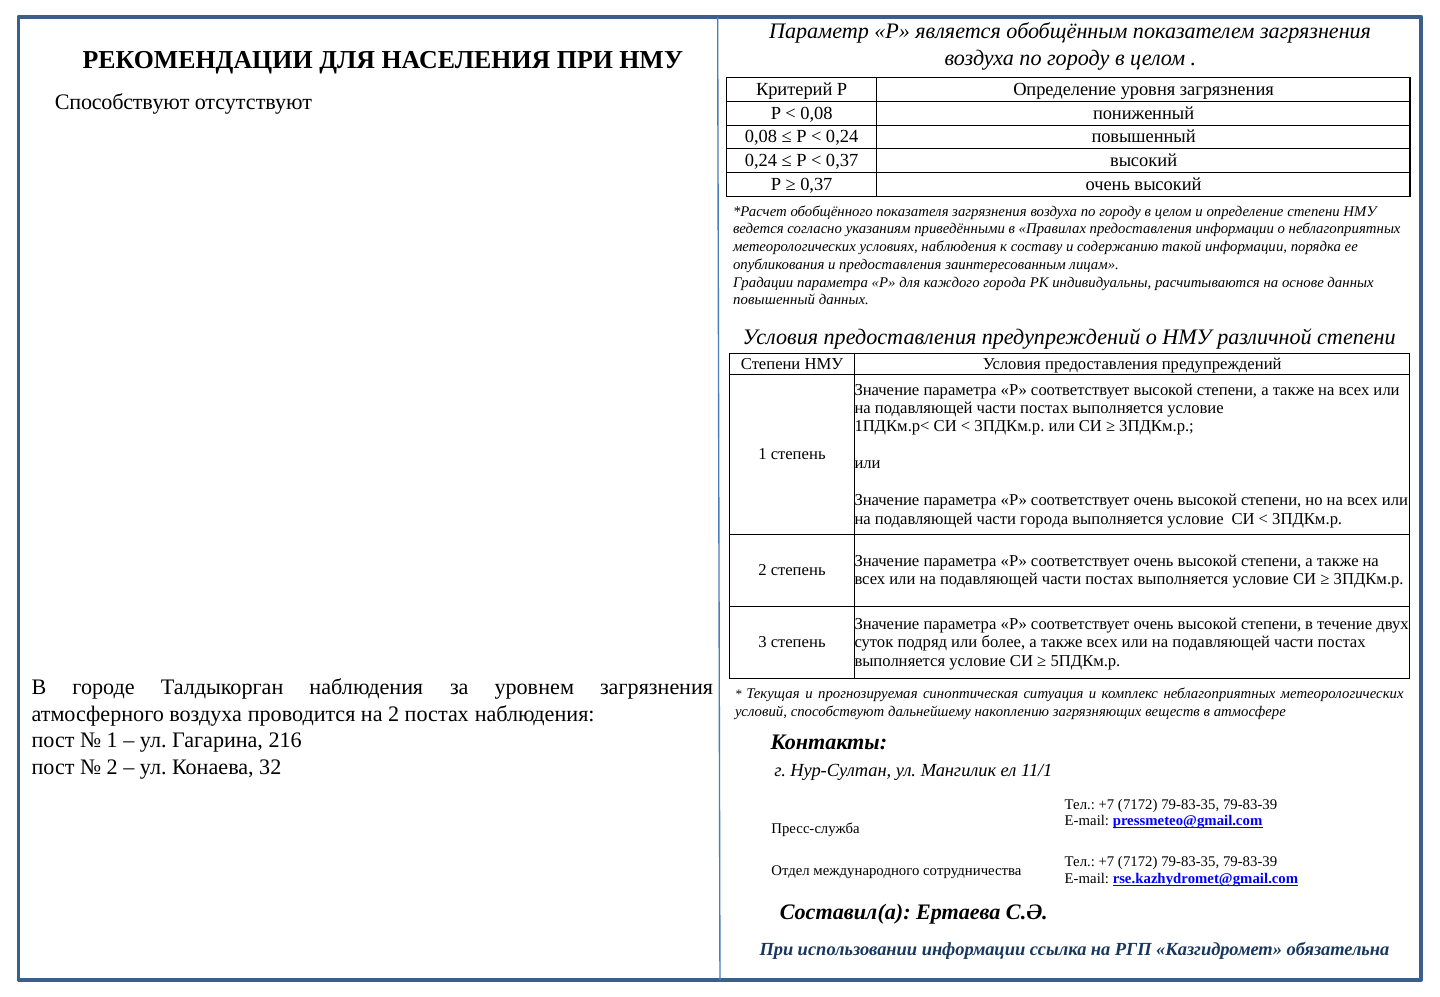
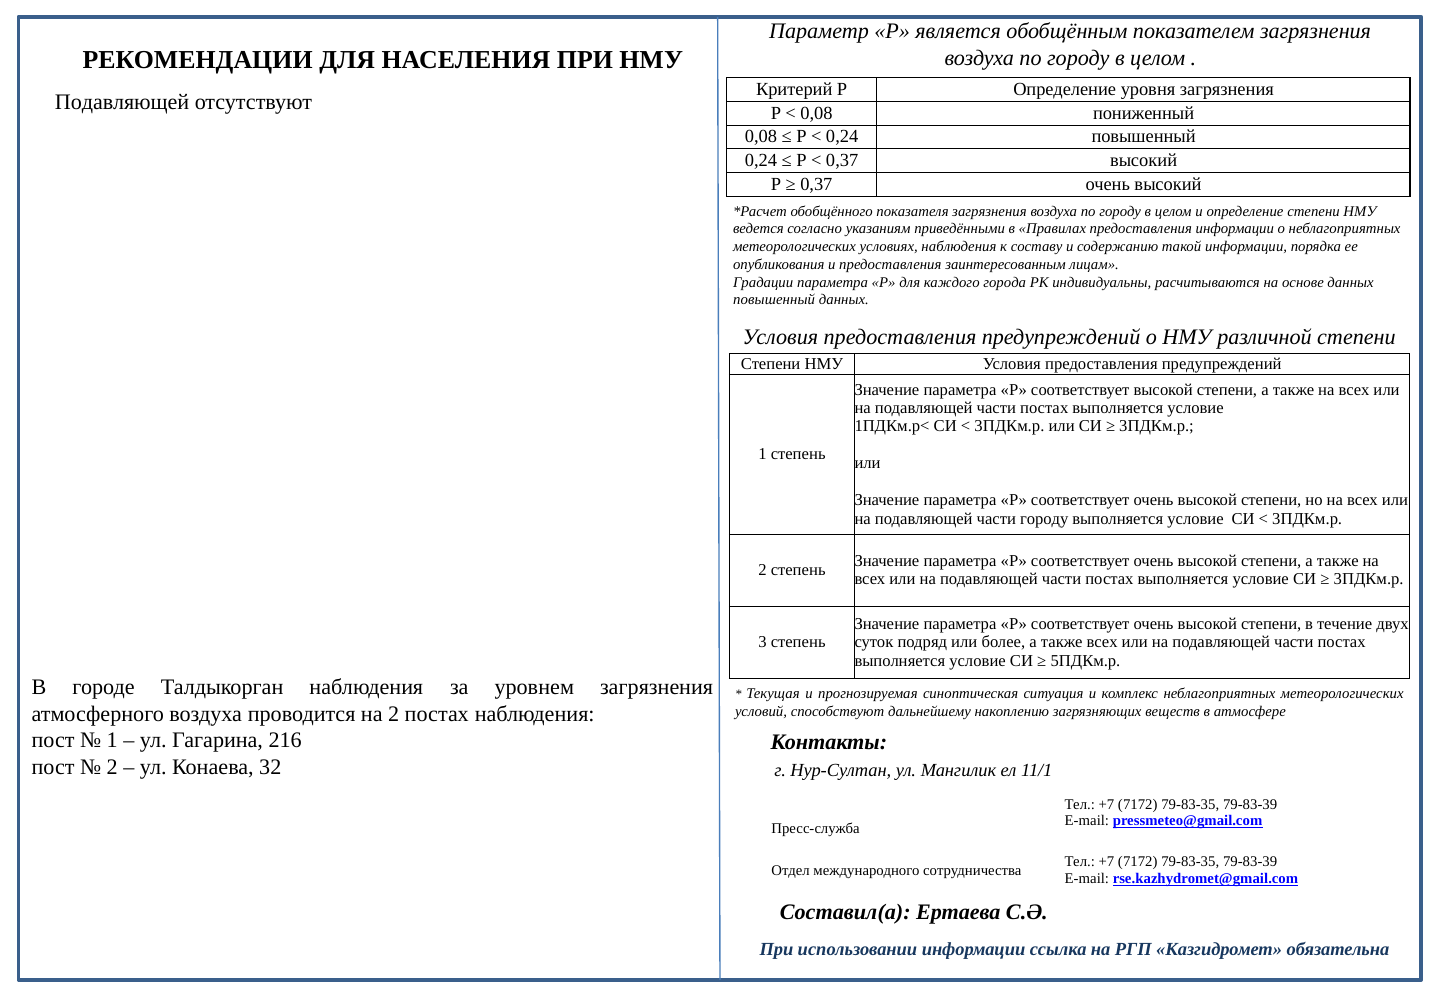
Способствуют: Способствуют -> Подавляющей (122, 102)
части города: города -> городу (1044, 519)
